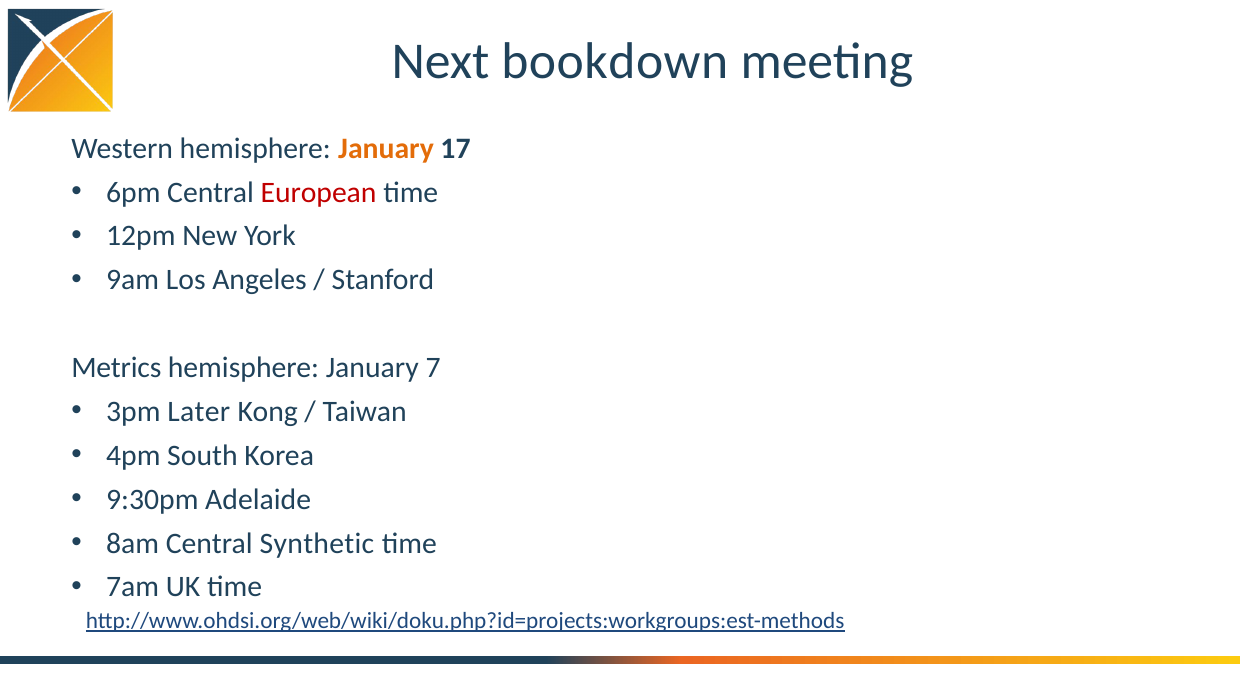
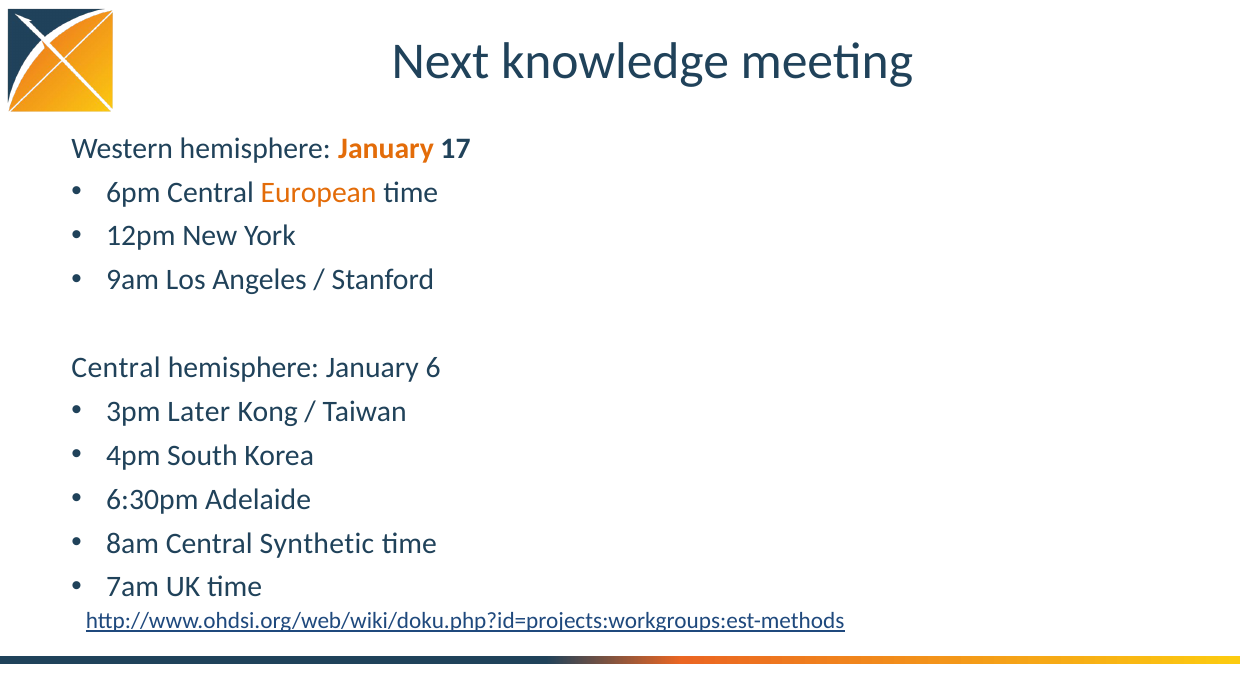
bookdown: bookdown -> knowledge (615, 62)
European colour: red -> orange (319, 192)
Metrics: Metrics -> Central (116, 368)
7: 7 -> 6 (433, 368)
9:30pm: 9:30pm -> 6:30pm (152, 500)
